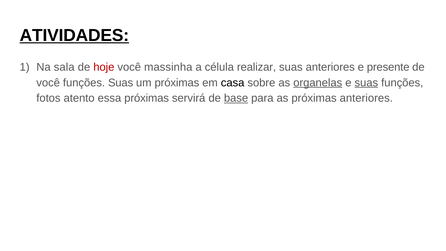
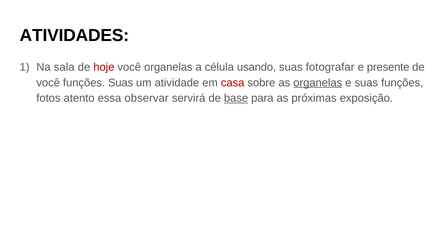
ATIVIDADES underline: present -> none (74, 35)
você massinha: massinha -> organelas (168, 67)
realizar: realizar -> usando (257, 67)
suas anteriores: anteriores -> fotografar (330, 67)
um próximas: próximas -> atividade (177, 83)
casa colour: black -> red (233, 83)
suas underline: present -> none (366, 83)
essa próximas: próximas -> observar (147, 98)
próximas anteriores: anteriores -> exposição (366, 98)
